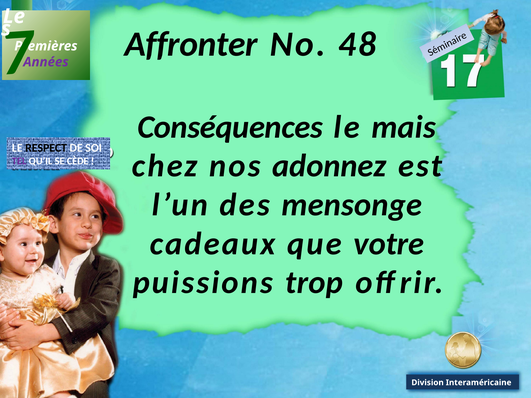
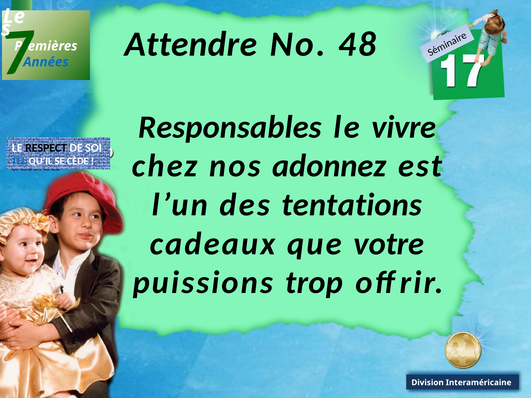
Affronter: Affronter -> Attendre (191, 44)
Années colour: purple -> blue (46, 62)
Conséquences: Conséquences -> Responsables (230, 127)
mais: mais -> vivre (404, 127)
TEL colour: purple -> blue (19, 161)
mensonge: mensonge -> tentations (352, 205)
